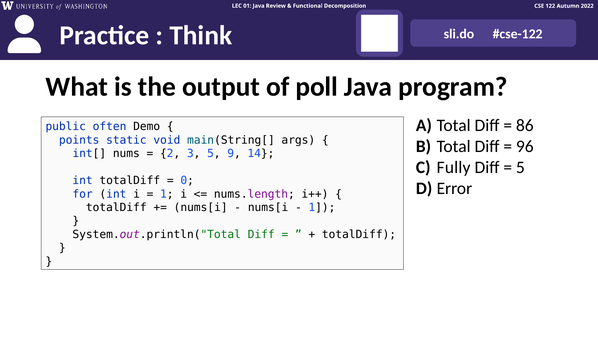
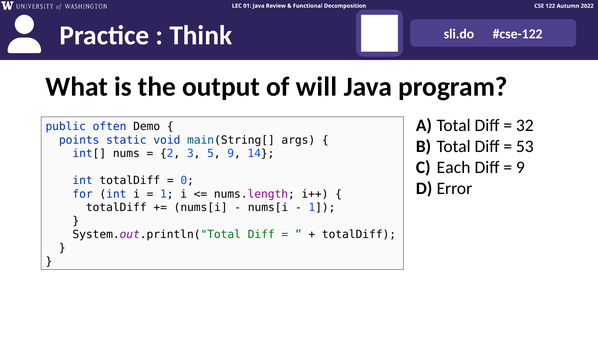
poll: poll -> will (316, 87)
86: 86 -> 32 (525, 125)
96: 96 -> 53 (525, 146)
Fully: Fully -> Each (454, 167)
5: 5 -> 9 (520, 167)
